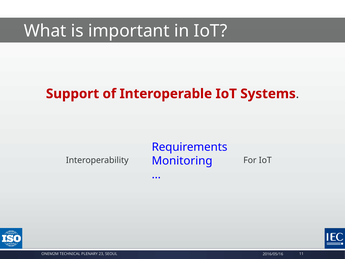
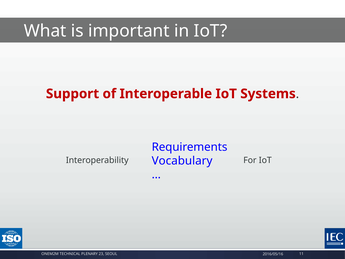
Monitoring: Monitoring -> Vocabulary (182, 161)
